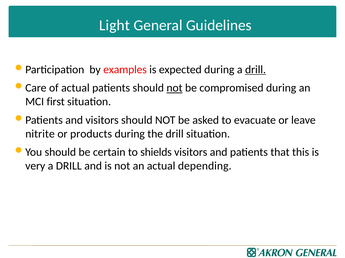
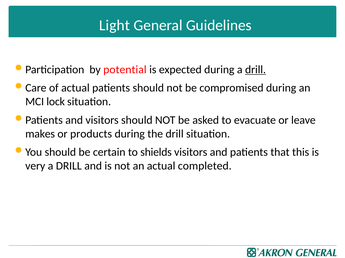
examples: examples -> potential (125, 70)
not underline: present -> none (175, 88)
first: first -> lock (56, 102)
nitrite: nitrite -> makes (40, 134)
depending: depending -> completed (205, 166)
